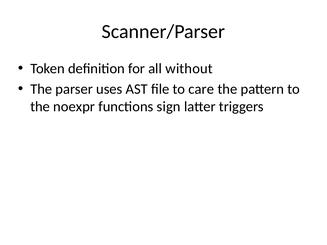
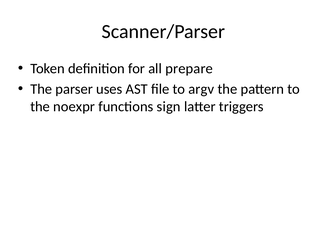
without: without -> prepare (189, 69)
care: care -> argv (201, 89)
